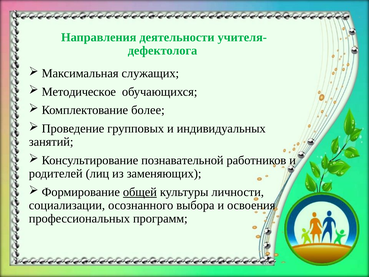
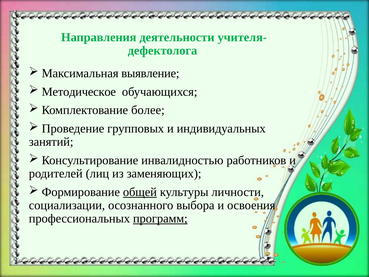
служащих: служащих -> выявление (150, 73)
познавательной: познавательной -> инвалидностью (182, 160)
программ underline: none -> present (160, 218)
